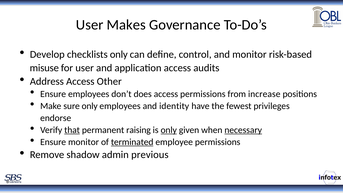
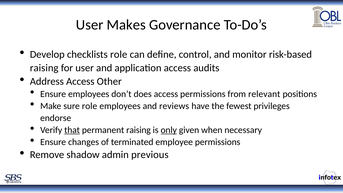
checklists only: only -> role (119, 54)
misuse: misuse -> raising (44, 68)
increase: increase -> relevant (264, 94)
sure only: only -> role (90, 106)
identity: identity -> reviews (174, 106)
necessary underline: present -> none (243, 130)
Ensure monitor: monitor -> changes (84, 142)
terminated underline: present -> none (132, 142)
